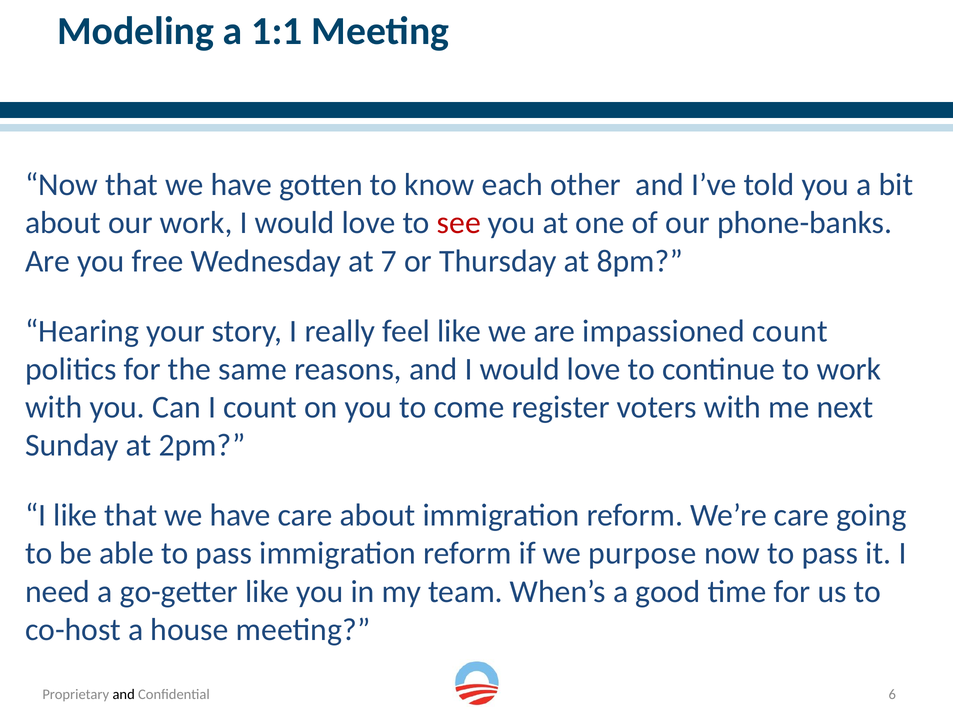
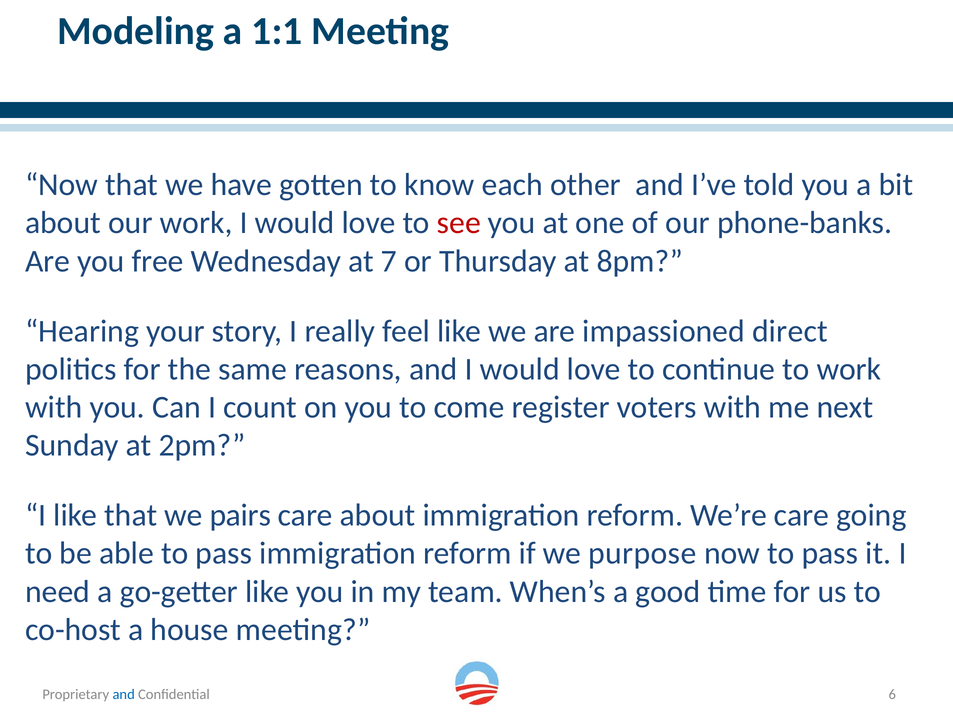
impassioned count: count -> direct (790, 331)
like that we have: have -> pairs (240, 515)
and colour: black -> blue (124, 694)
